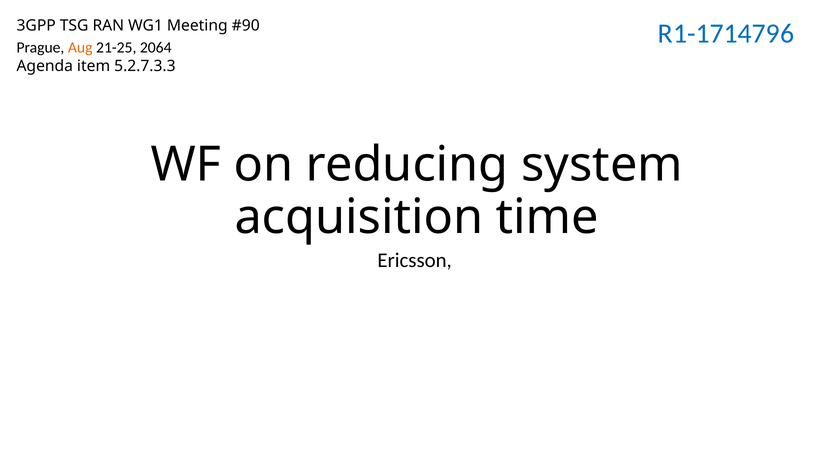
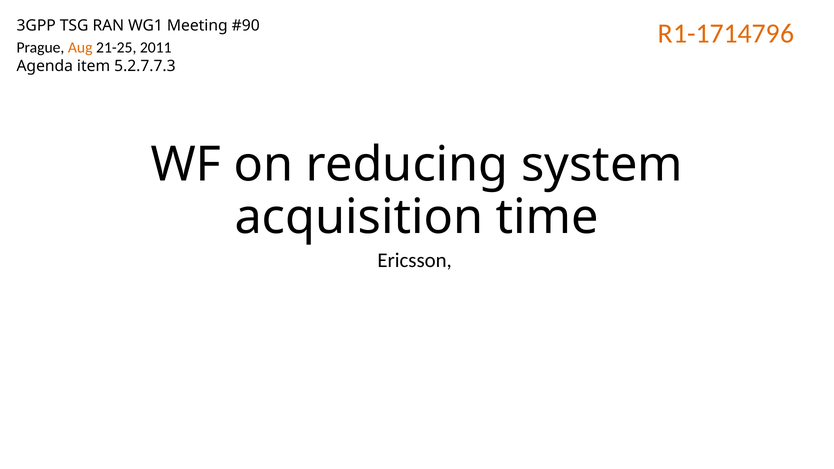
R1-1714796 colour: blue -> orange (726, 34)
2064: 2064 -> 2011 (156, 47)
5.2.7.3.3: 5.2.7.3.3 -> 5.2.7.7.3 (145, 66)
